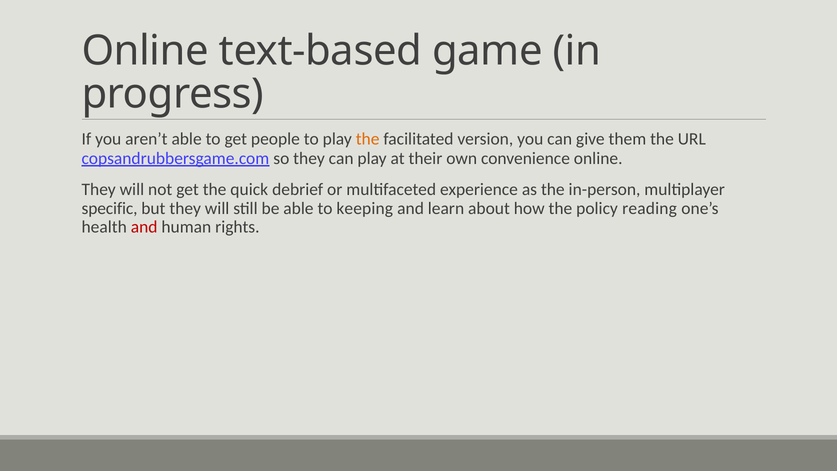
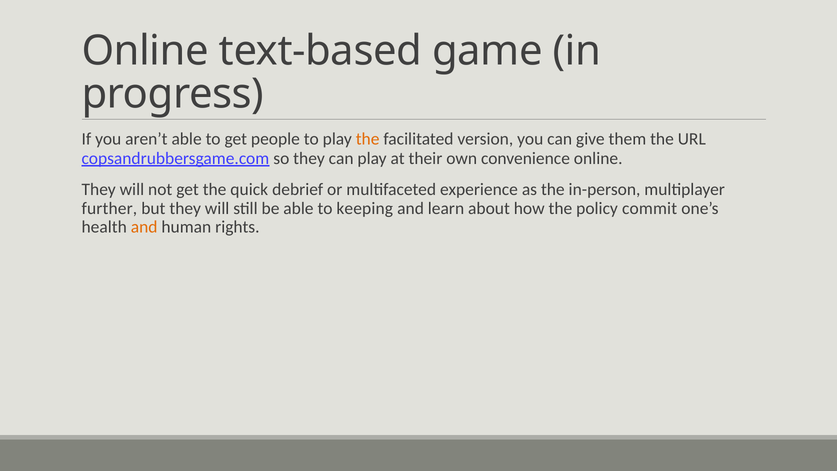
specific: specific -> further (109, 208)
reading: reading -> commit (650, 208)
and colour: red -> orange (144, 227)
